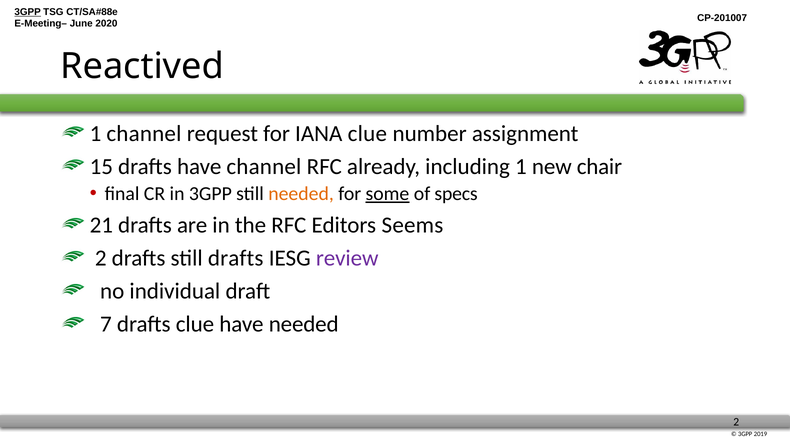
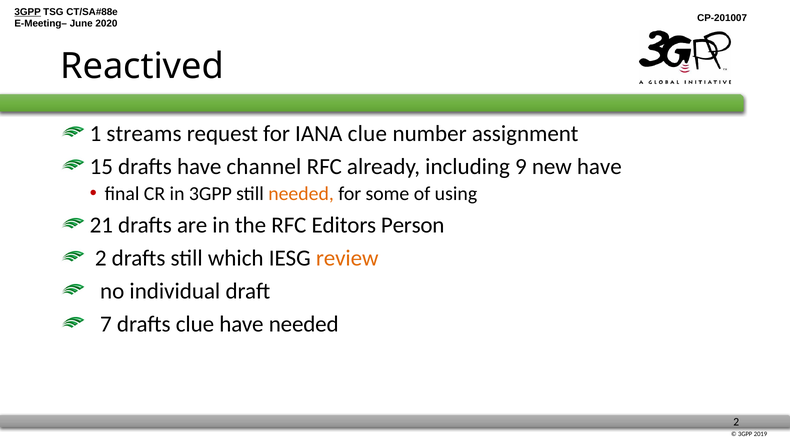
1 channel: channel -> streams (144, 134)
including 1: 1 -> 9 (521, 167)
new chair: chair -> have (599, 167)
some underline: present -> none (387, 194)
specs: specs -> using (456, 194)
Seems: Seems -> Person (413, 225)
still drafts: drafts -> which (236, 258)
review colour: purple -> orange (347, 258)
